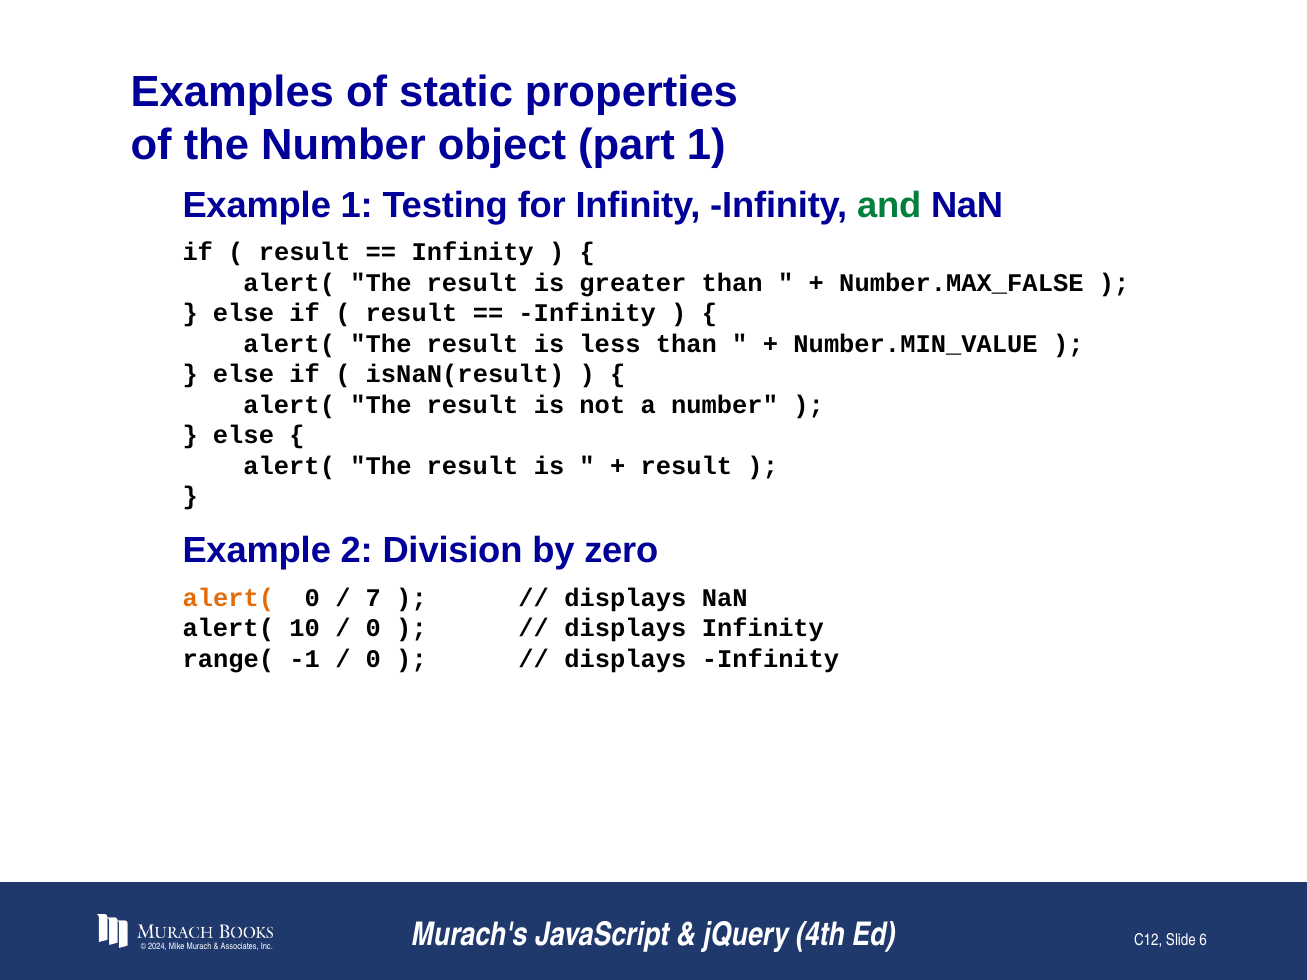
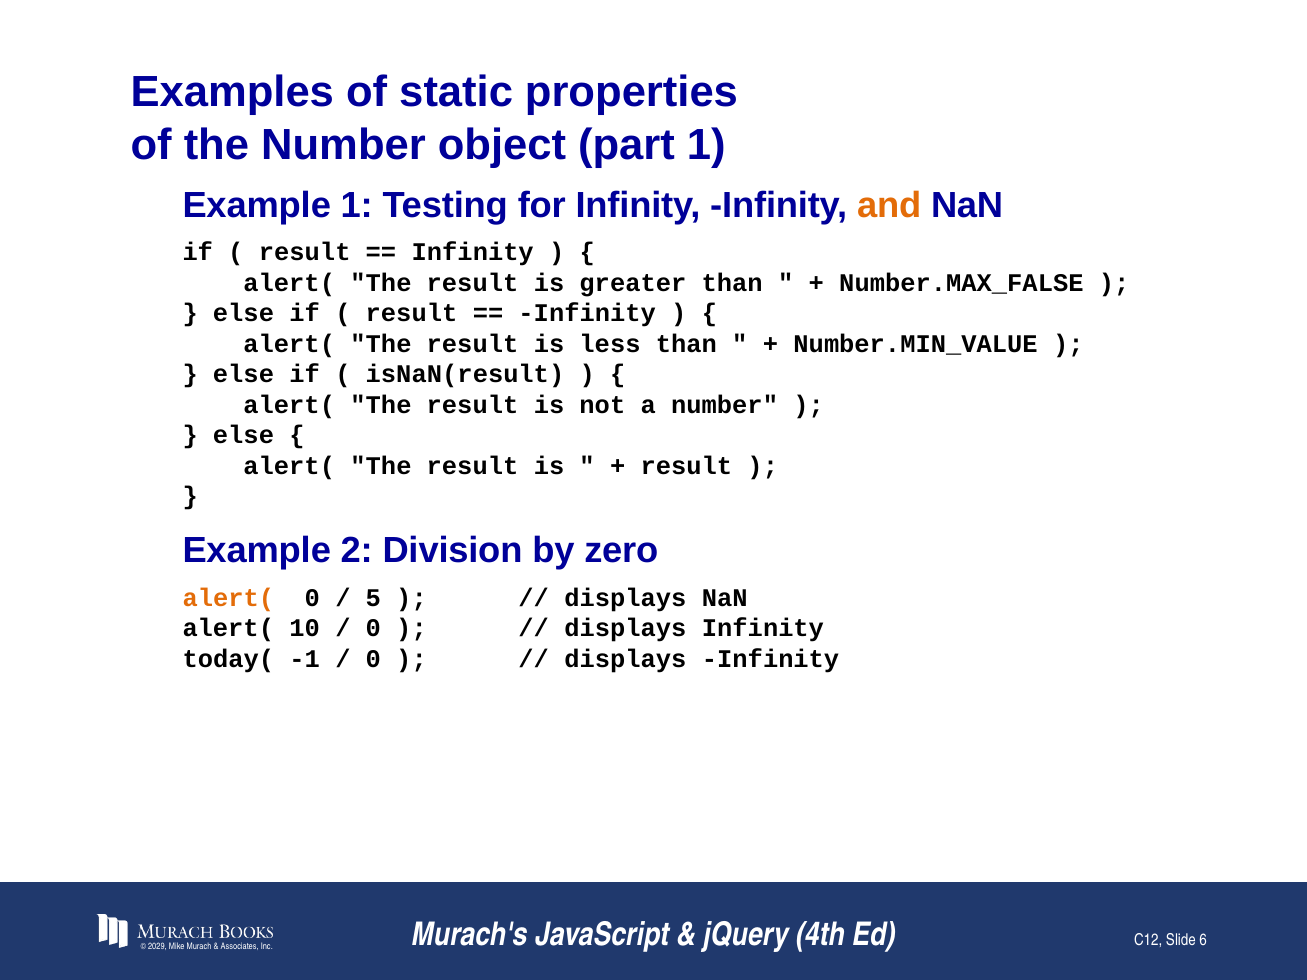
and colour: green -> orange (889, 205)
7: 7 -> 5 (373, 598)
range(: range( -> today( (228, 659)
2024: 2024 -> 2029 (157, 947)
